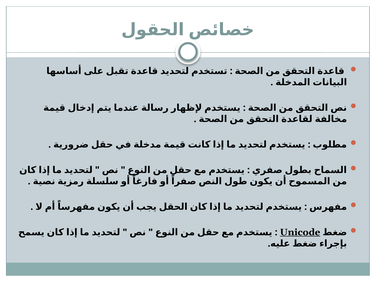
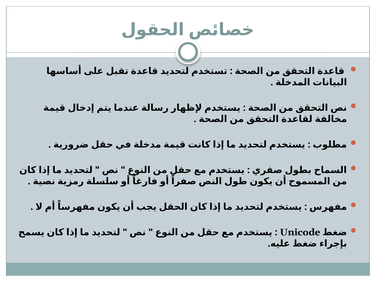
Unicode underline: present -> none (300, 232)
